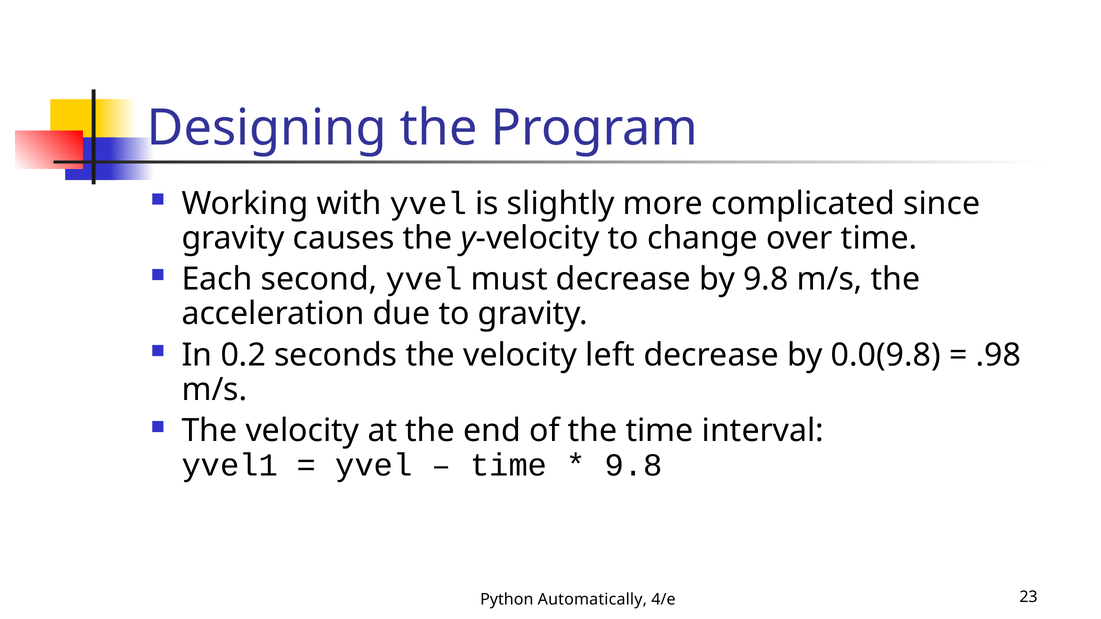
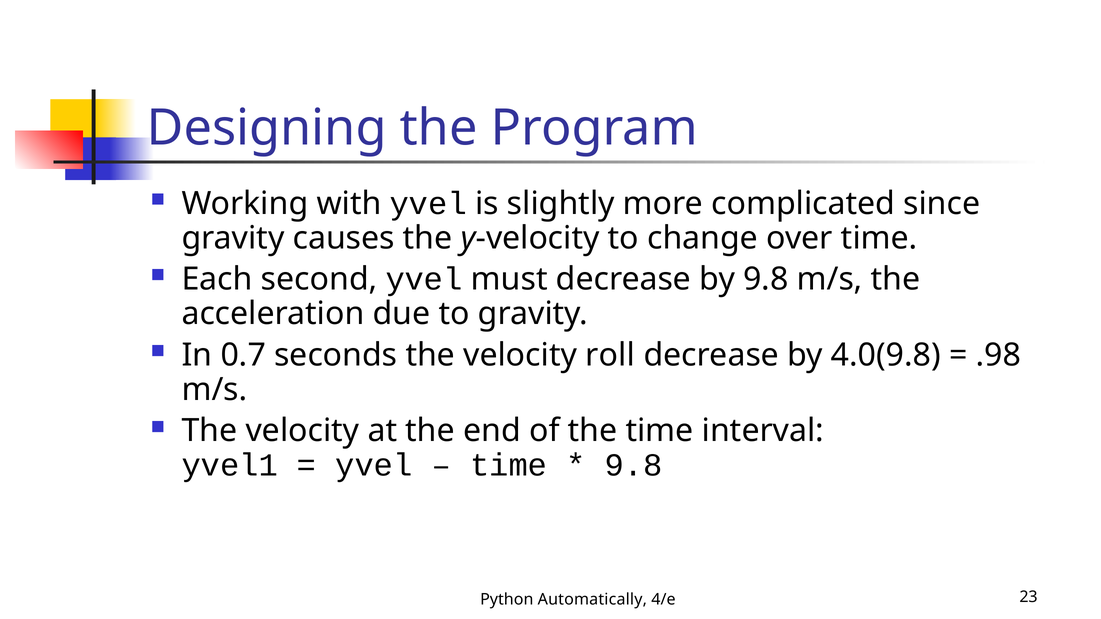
0.2: 0.2 -> 0.7 (243, 355)
left: left -> roll (610, 355)
0.0(9.8: 0.0(9.8 -> 4.0(9.8 (886, 355)
